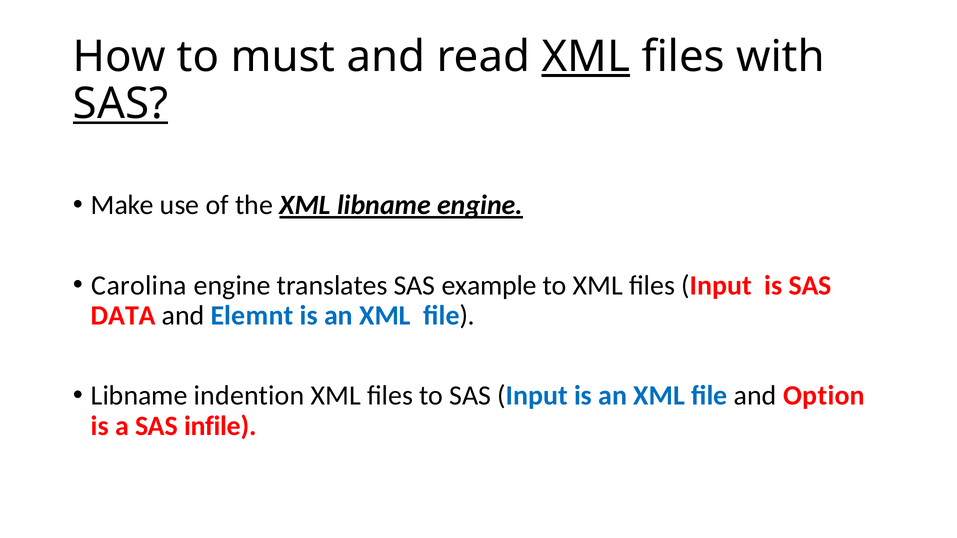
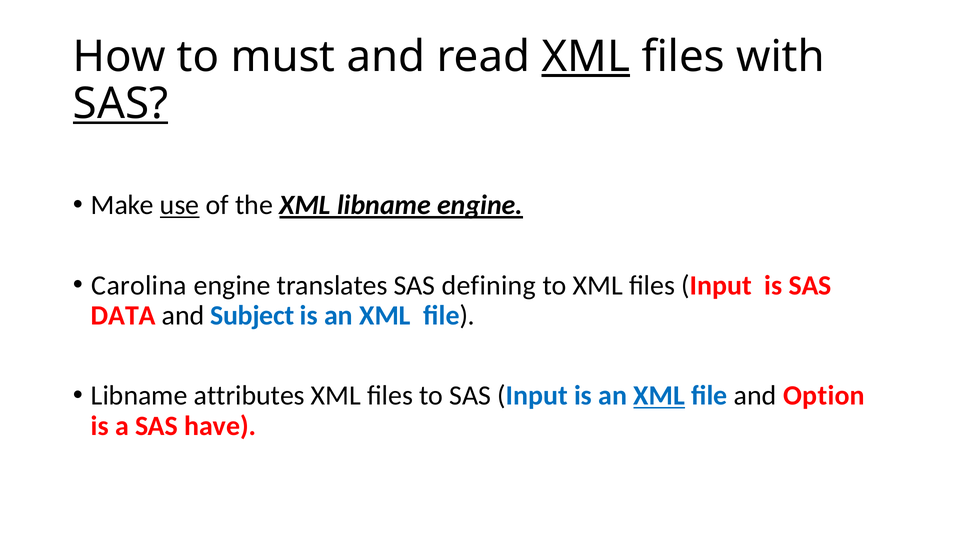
use underline: none -> present (180, 205)
example: example -> defining (489, 286)
Elemnt: Elemnt -> Subject (252, 316)
indention: indention -> attributes (249, 396)
XML underline: none -> present (659, 396)
infile: infile -> have (220, 426)
